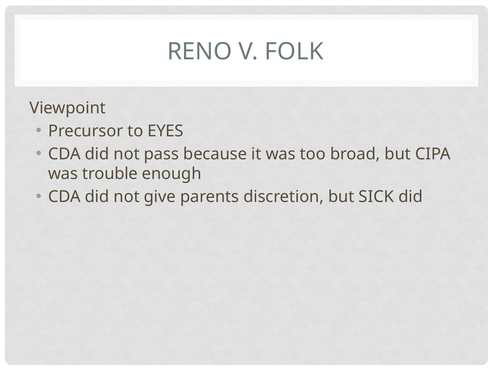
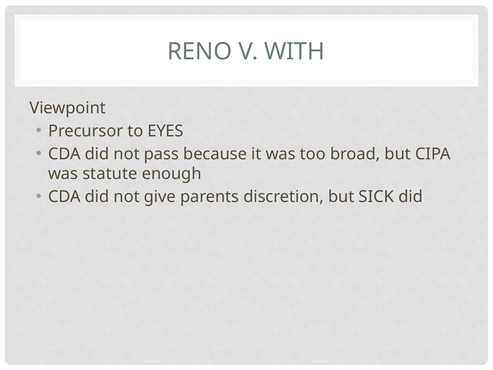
FOLK: FOLK -> WITH (294, 52)
trouble: trouble -> statute (110, 174)
